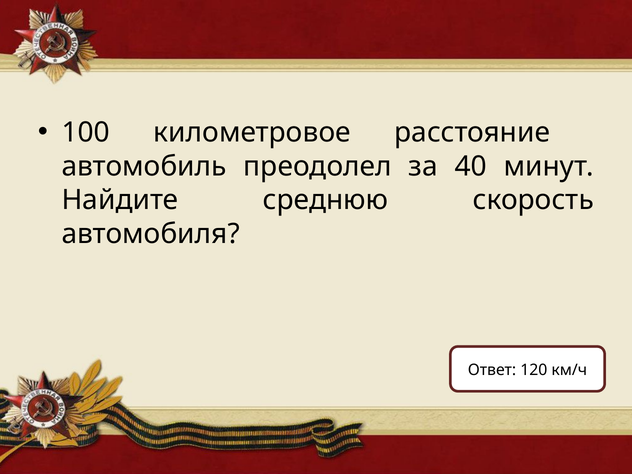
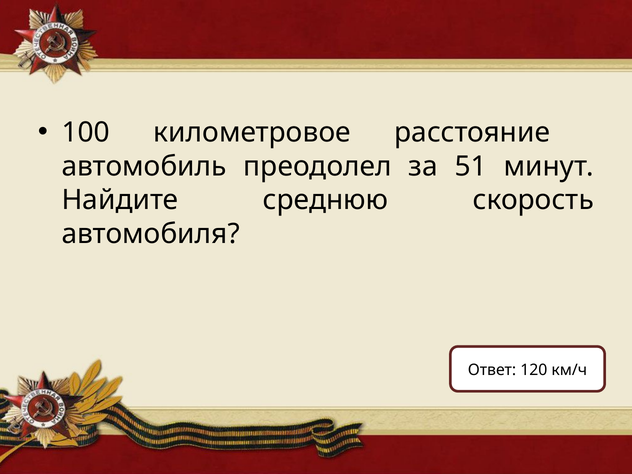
40: 40 -> 51 (471, 166)
